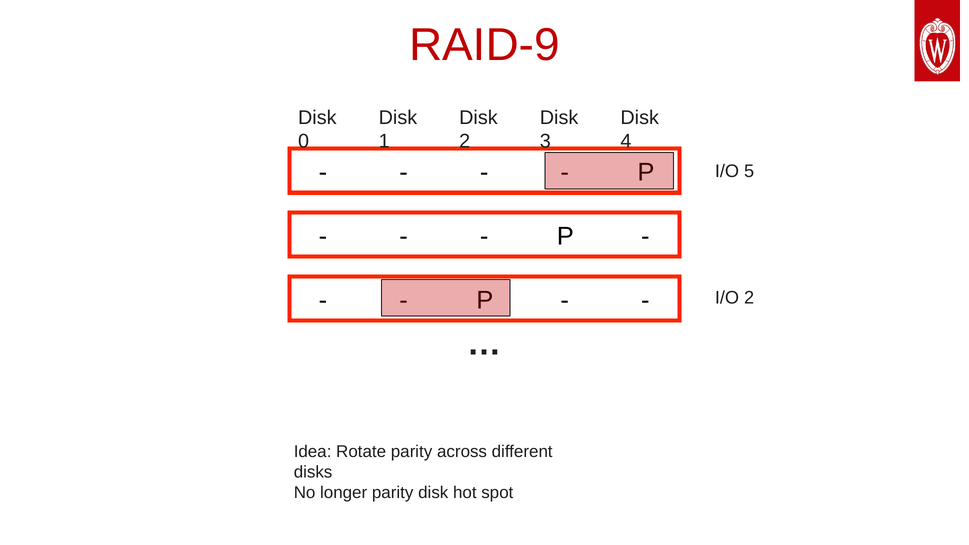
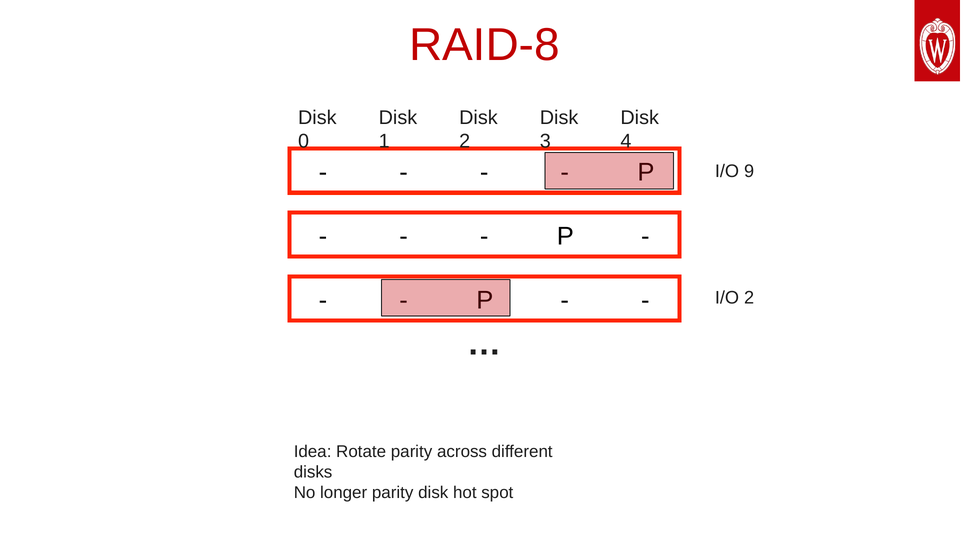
RAID-9: RAID-9 -> RAID-8 (484, 45)
5: 5 -> 9 (749, 171)
